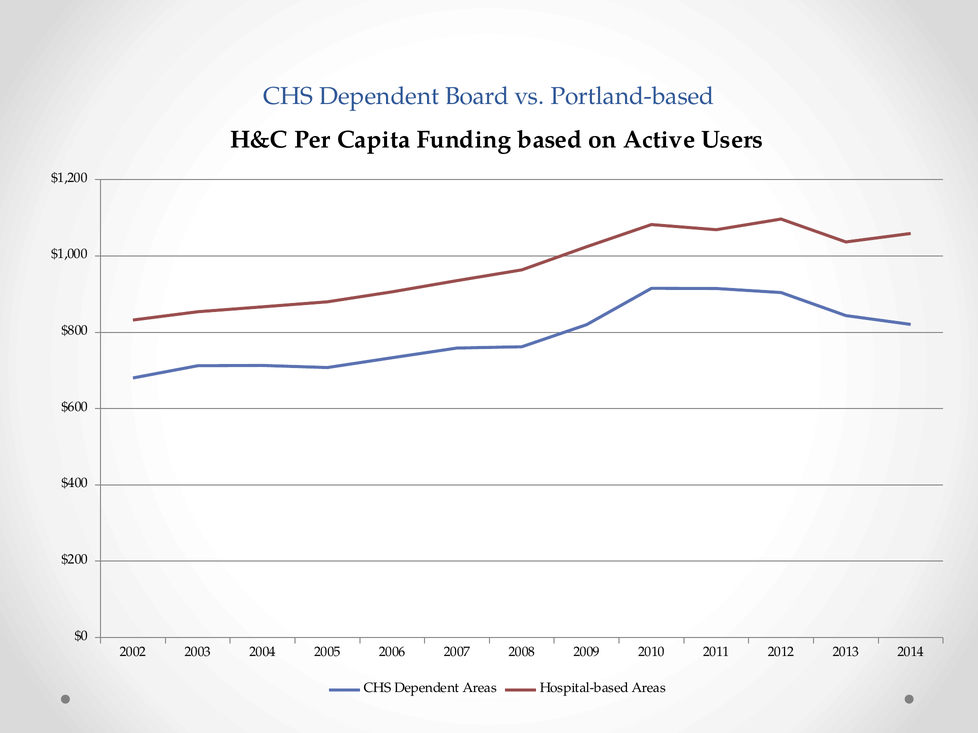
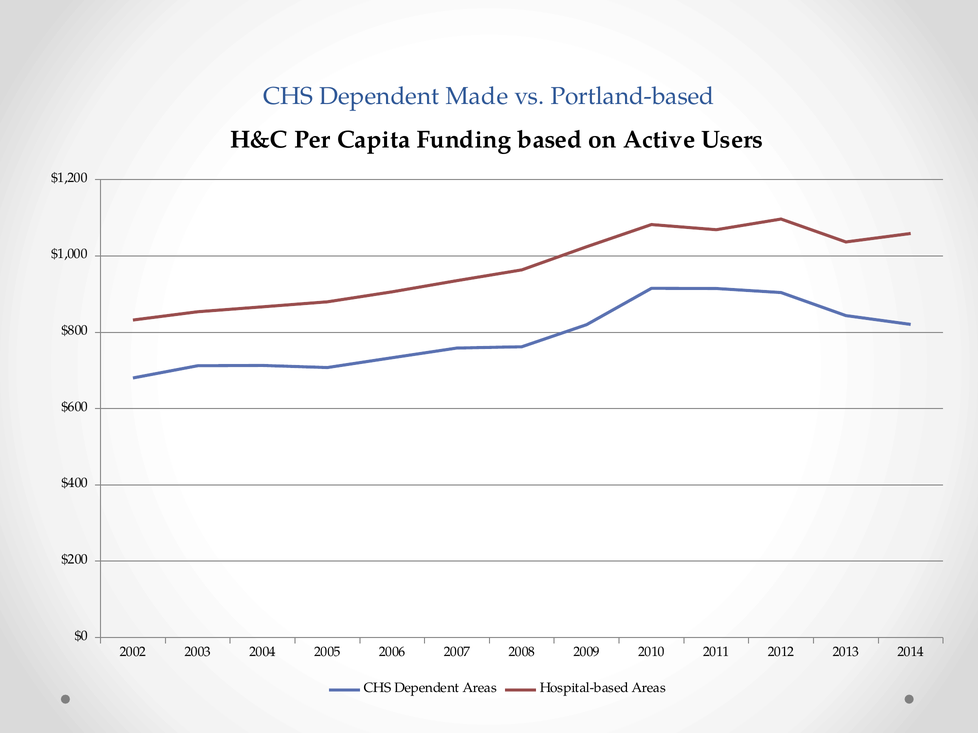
Board: Board -> Made (477, 96)
